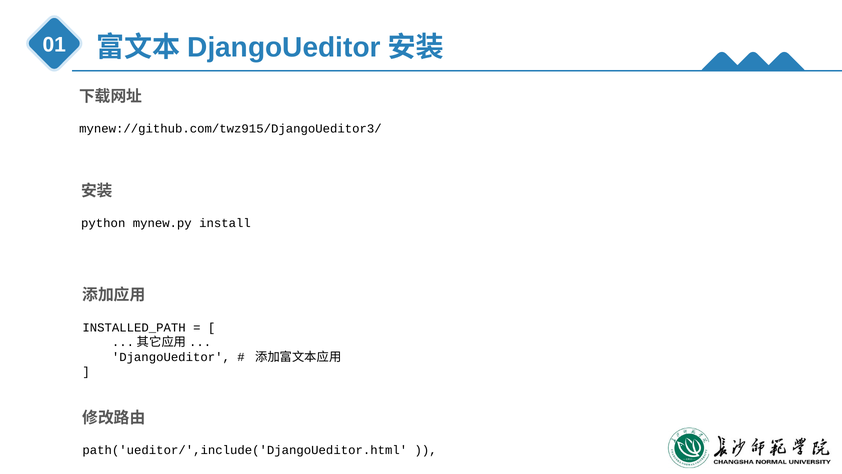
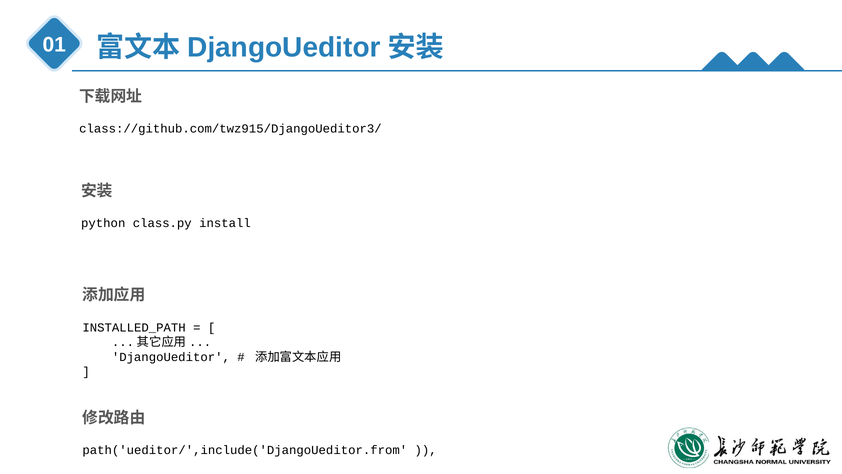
mynew://github.com/twz915/DjangoUeditor3/: mynew://github.com/twz915/DjangoUeditor3/ -> class://github.com/twz915/DjangoUeditor3/ (230, 129)
mynew.py: mynew.py -> class.py (162, 223)
path('ueditor/',include('DjangoUeditor.html: path('ueditor/',include('DjangoUeditor.html -> path('ueditor/',include('DjangoUeditor.from (245, 450)
